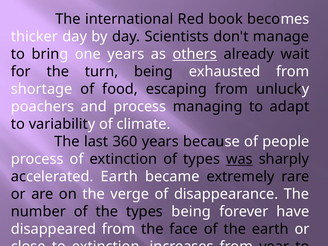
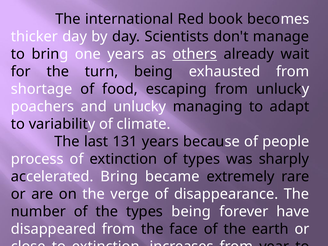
and process: process -> unlucky (140, 107)
360: 360 -> 131 (125, 142)
was underline: present -> none (239, 159)
accelerated Earth: Earth -> Bring (119, 177)
